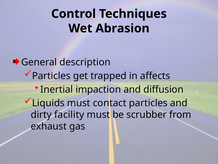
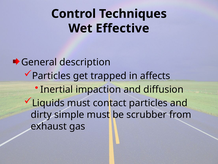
Abrasion: Abrasion -> Effective (122, 28)
facility: facility -> simple (69, 114)
